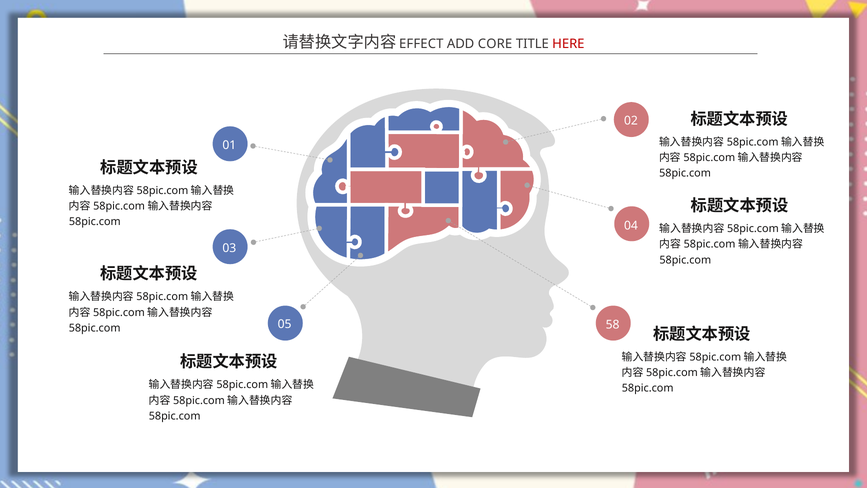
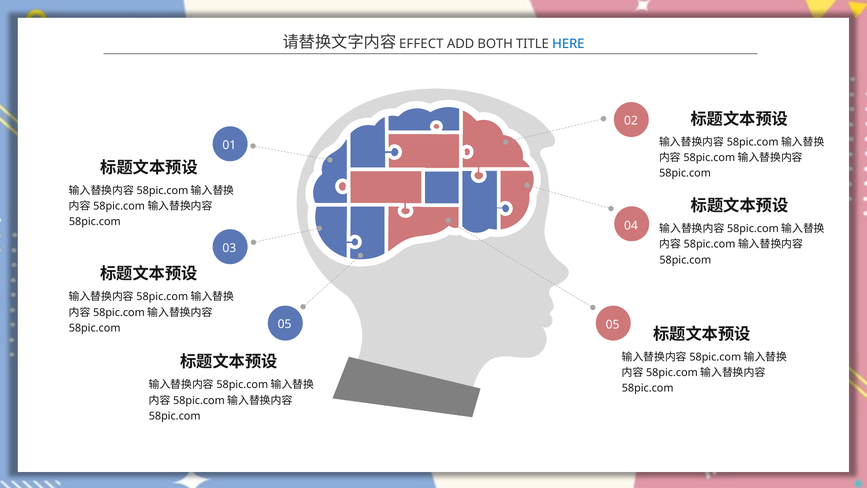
CORE: CORE -> BOTH (495, 44)
HERE colour: red -> blue (568, 44)
05 58: 58 -> 05 (613, 325)
